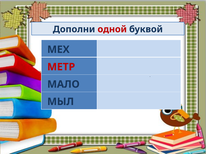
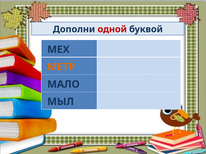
МЕТР colour: red -> orange (61, 67)
